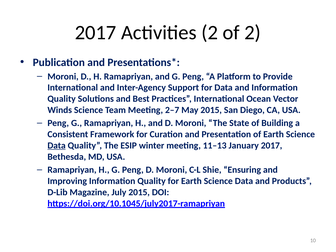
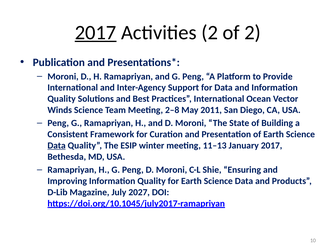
2017 underline: none -> present (96, 33)
2–7: 2–7 -> 2–8 (172, 110)
May 2015: 2015 -> 2011 (211, 110)
July 2015: 2015 -> 2027 (139, 192)
